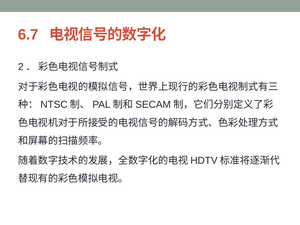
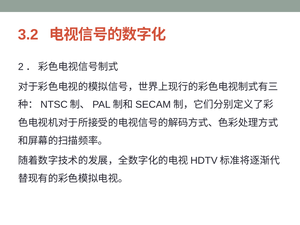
6.7: 6.7 -> 3.2 (28, 35)
